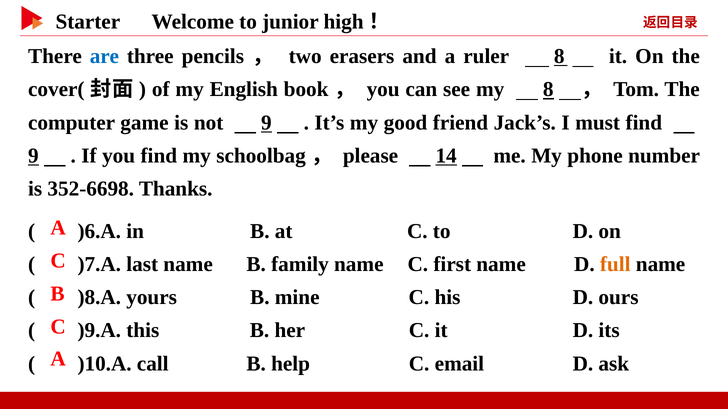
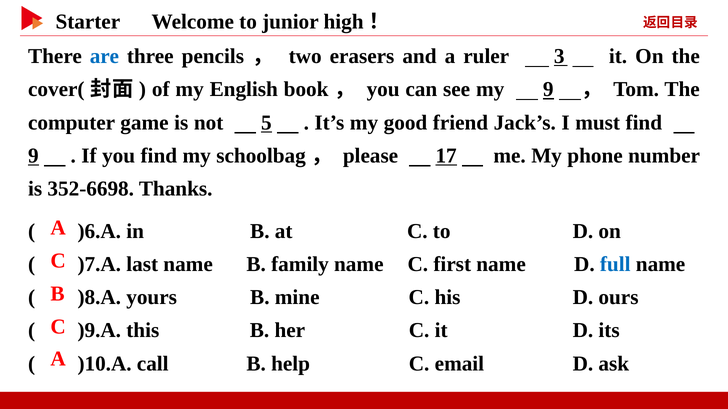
ruler 8: 8 -> 3 (559, 56)
my 8: 8 -> 9 (548, 90)
not 9: 9 -> 5 (266, 123)
14: 14 -> 17 (446, 156)
full colour: orange -> blue (615, 265)
